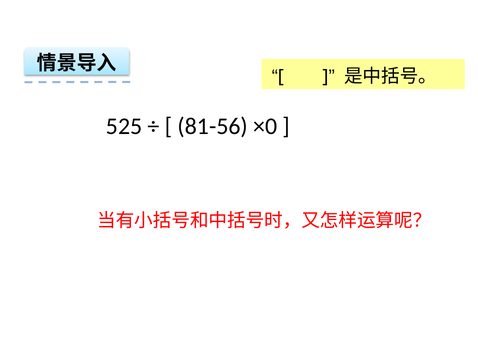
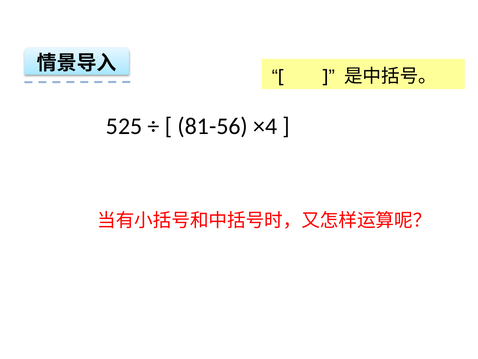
×0: ×0 -> ×4 (265, 126)
